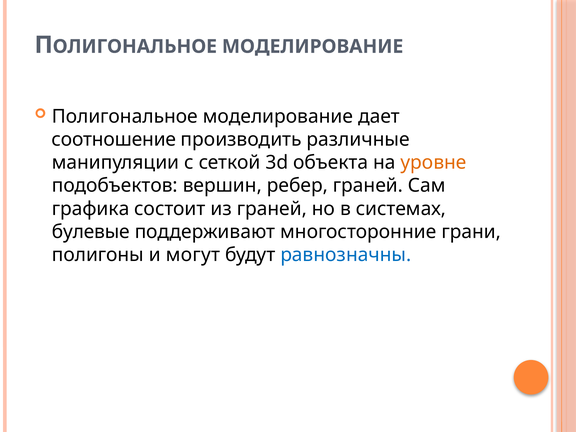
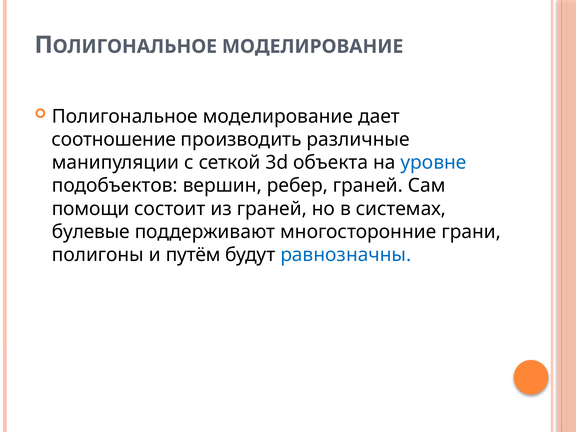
уровне colour: orange -> blue (434, 163)
графика: графика -> помощи (91, 209)
могут: могут -> путём (193, 255)
